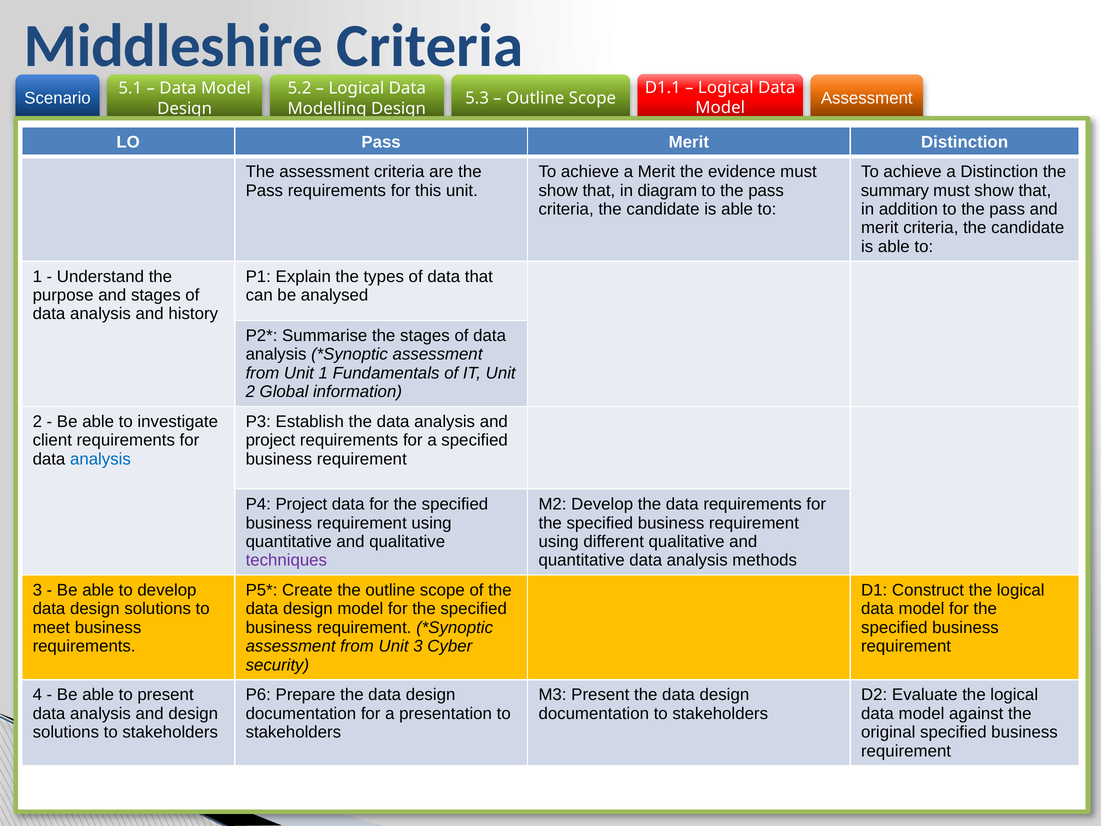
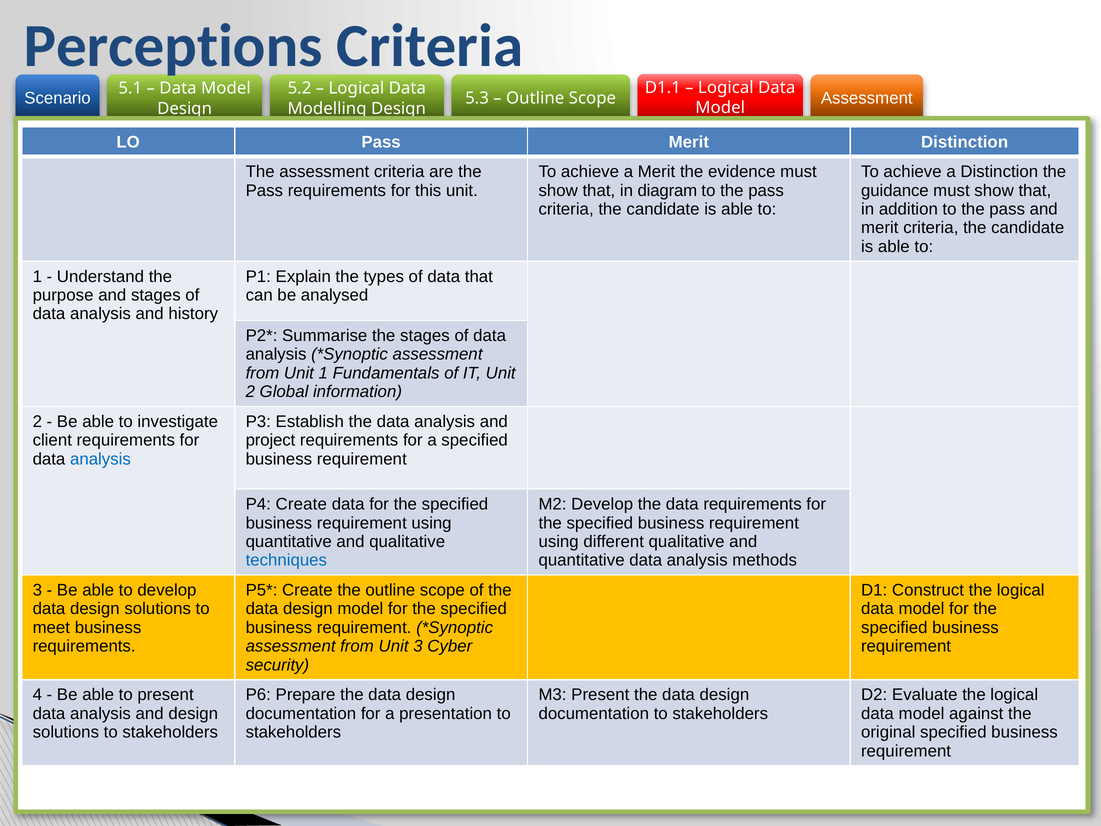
Middleshire: Middleshire -> Perceptions (173, 46)
summary: summary -> guidance (895, 190)
P4 Project: Project -> Create (301, 504)
techniques colour: purple -> blue (286, 560)
